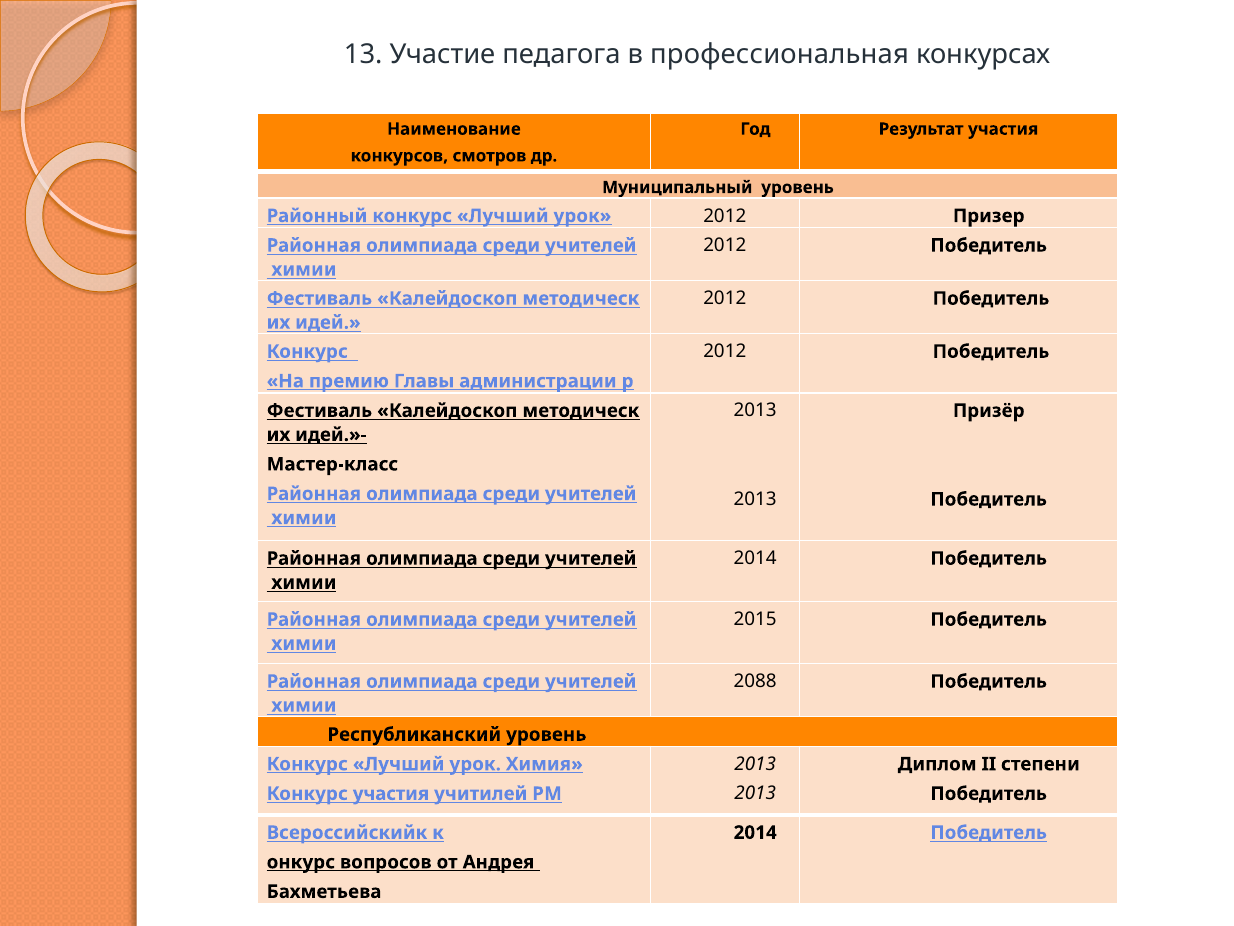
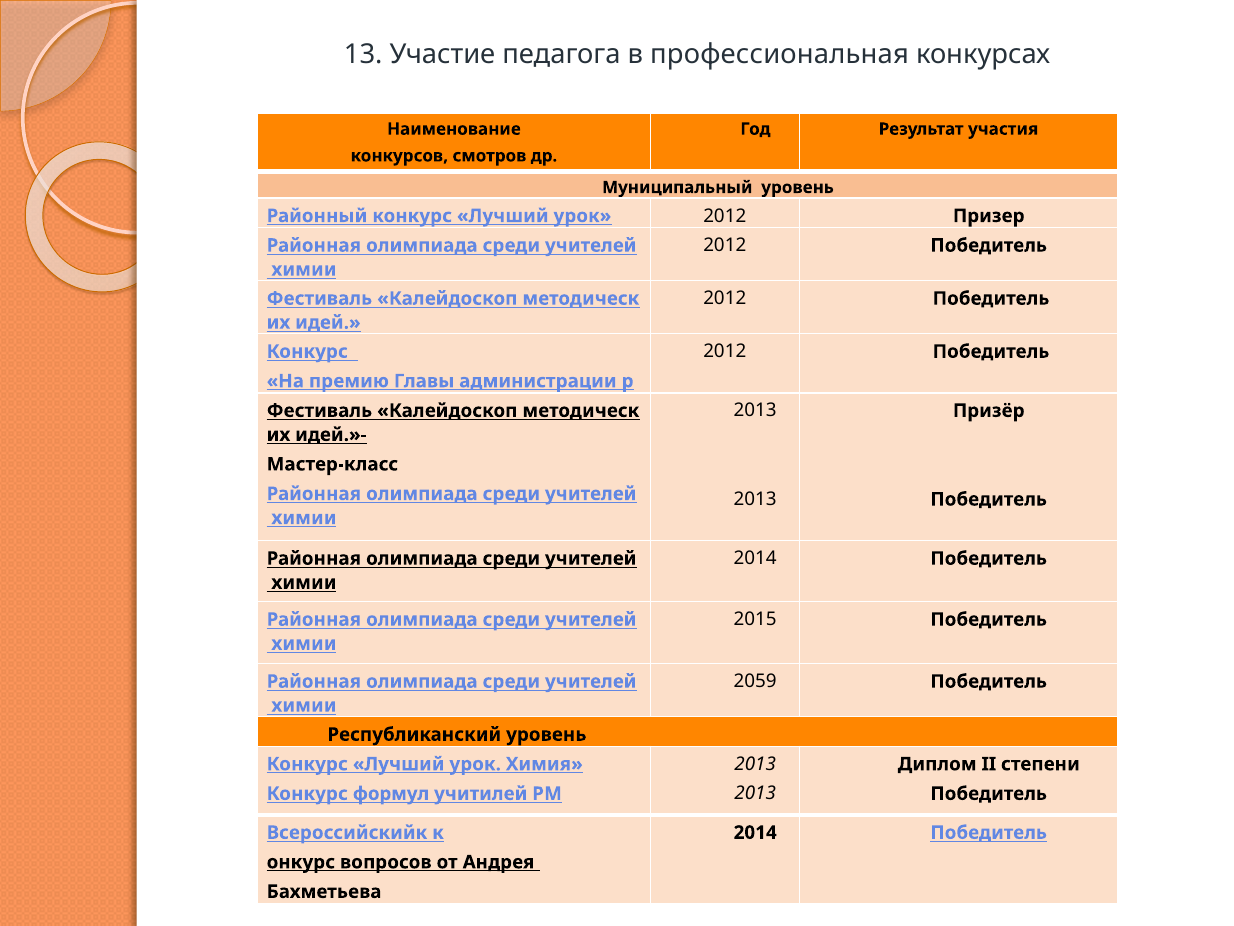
2088: 2088 -> 2059 (755, 681)
Конкурс участия: участия -> формул (391, 793)
